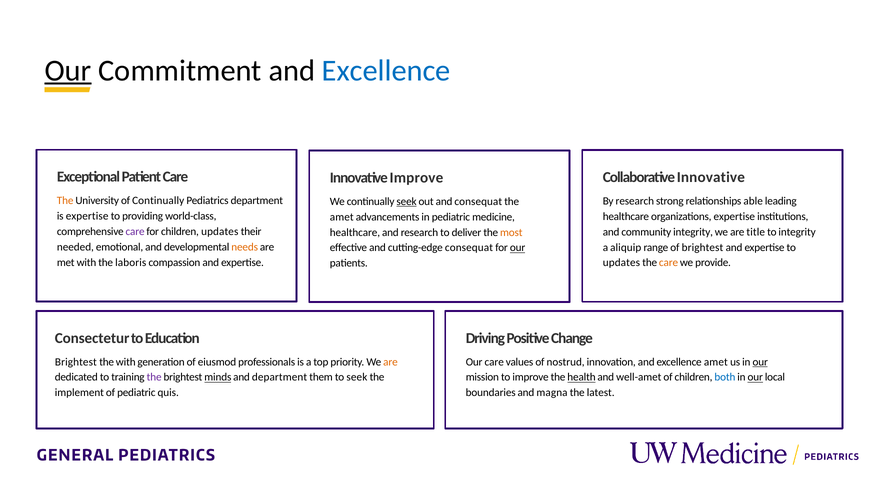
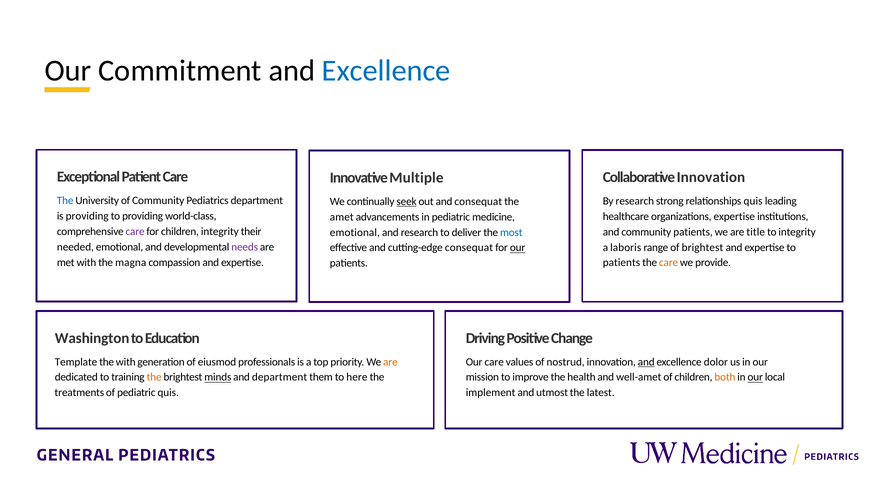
Our underline: present -> none (68, 71)
Collaborative Innovative: Innovative -> Innovation (711, 177)
Innovative Improve: Improve -> Multiple (416, 178)
The colour: orange -> blue (65, 201)
of Continually: Continually -> Community (158, 201)
relationships able: able -> quis (753, 201)
is expertise: expertise -> providing (87, 216)
children updates: updates -> integrity (220, 232)
community integrity: integrity -> patients (693, 232)
healthcare: healthcare -> emotional (355, 233)
most colour: orange -> blue (511, 233)
needs colour: orange -> purple (245, 247)
aliquip: aliquip -> laboris (626, 247)
laboris: laboris -> magna (131, 263)
updates: updates -> patients (621, 263)
Consectetur: Consectetur -> Washington (92, 338)
Brightest: Brightest -> Template (76, 362)
and underline: none -> present (646, 362)
excellence amet: amet -> dolor (716, 362)
our underline: present -> none (760, 362)
the colour: purple -> orange (154, 378)
to seek: seek -> here (357, 378)
health underline: present -> none (581, 378)
both colour: blue -> orange (725, 378)
implement: implement -> treatments (79, 393)
boundaries: boundaries -> implement (491, 393)
magna: magna -> utmost (552, 393)
